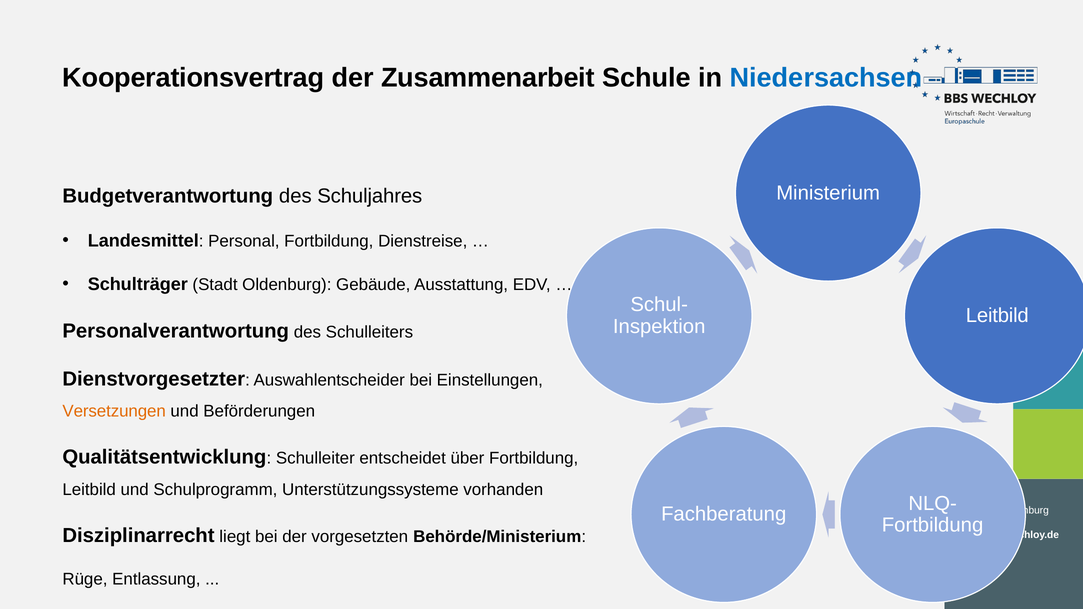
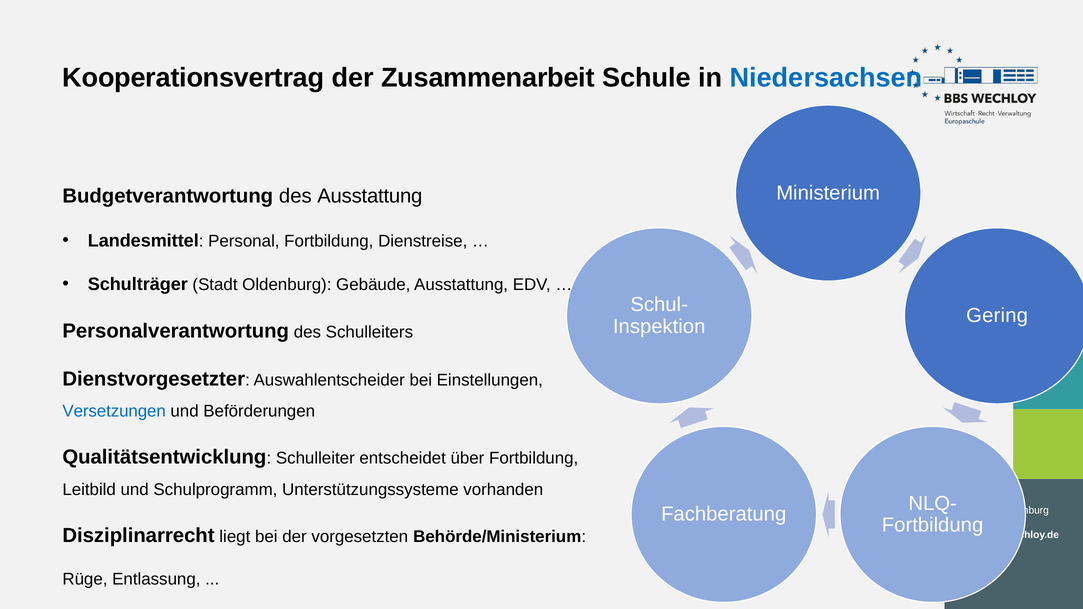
des Schuljahres: Schuljahres -> Ausstattung (370, 196)
Leitbild: Leitbild -> Gering (997, 316)
Versetzungen colour: orange -> blue (114, 411)
